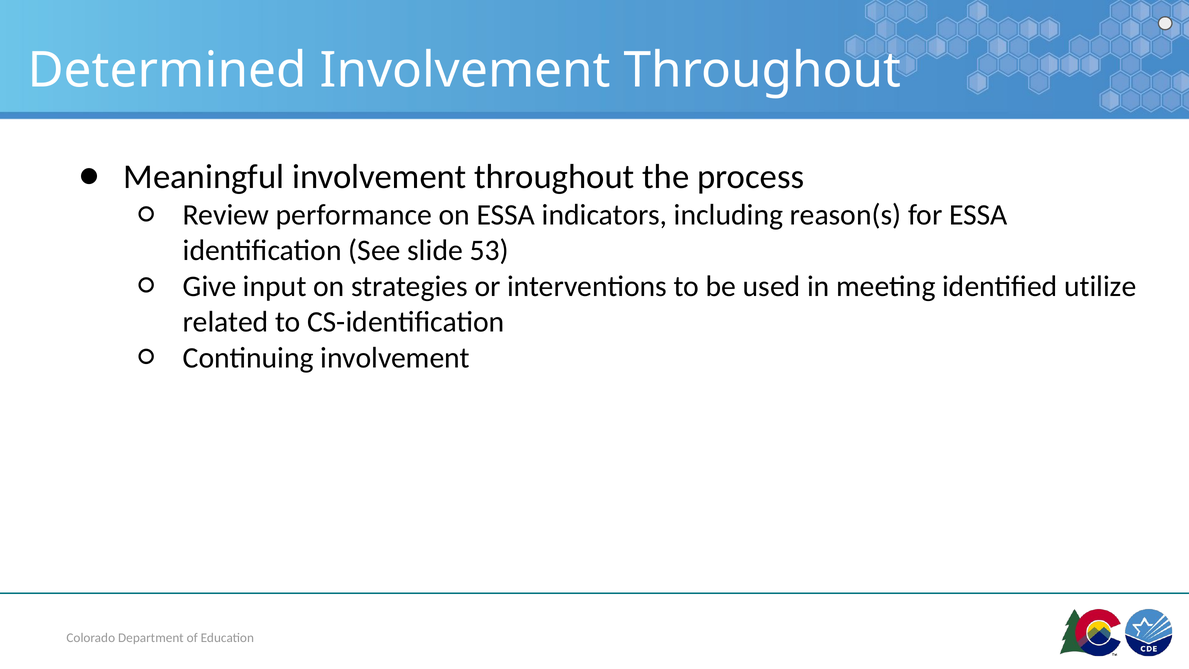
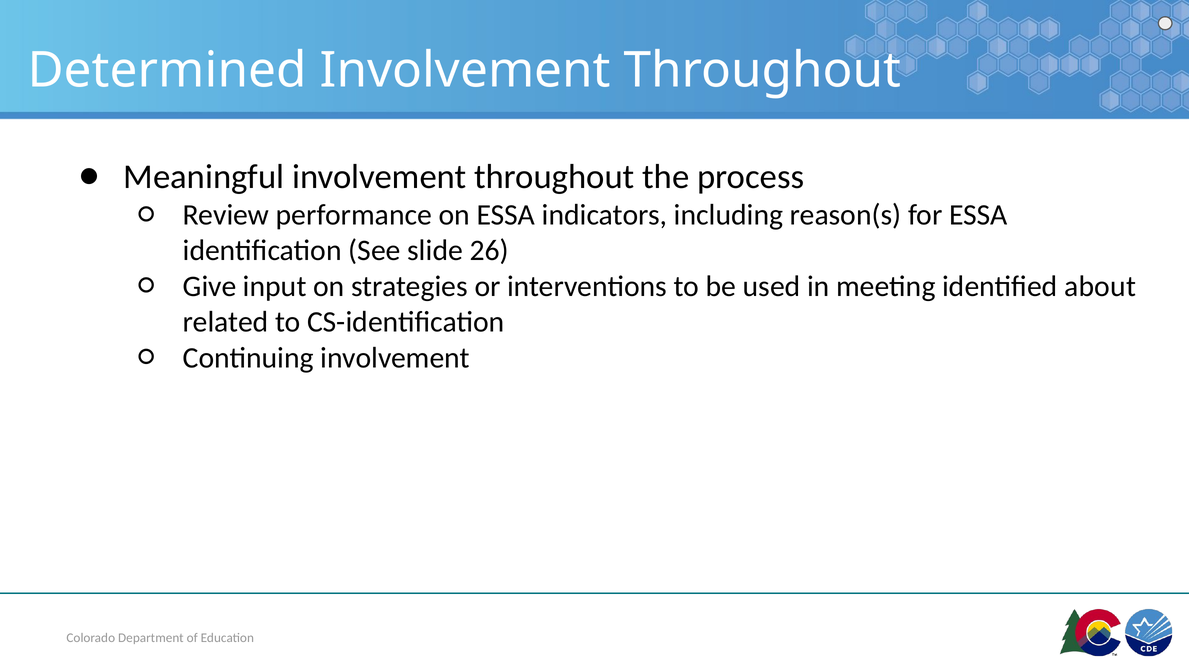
53: 53 -> 26 (489, 251)
utilize: utilize -> about (1100, 286)
